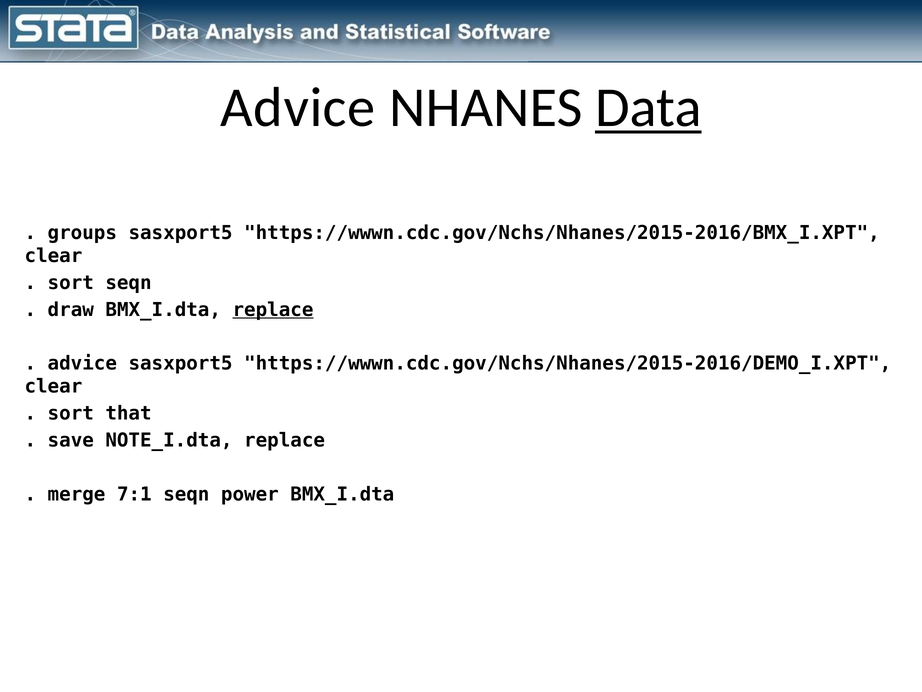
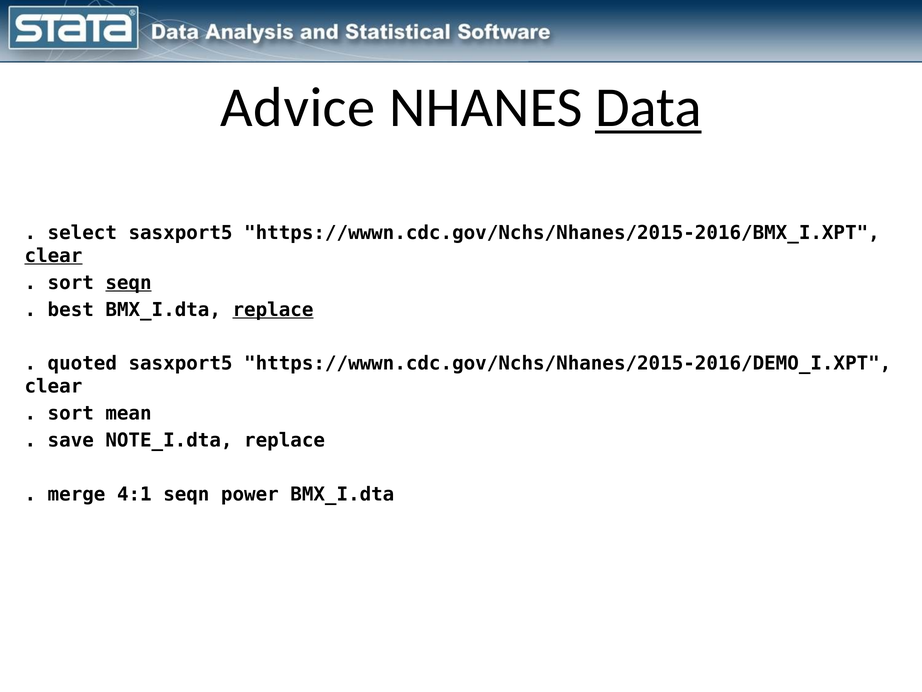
groups: groups -> select (82, 233)
clear underline: none -> present (53, 256)
seqn underline: none -> present (128, 283)
draw: draw -> best (71, 309)
advice: advice -> quoted (82, 363)
that: that -> mean (128, 413)
7:1: 7:1 -> 4:1 (134, 494)
